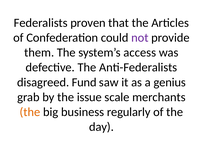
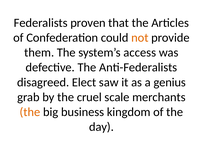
not colour: purple -> orange (140, 38)
Fund: Fund -> Elect (84, 82)
issue: issue -> cruel (89, 97)
regularly: regularly -> kingdom (129, 112)
